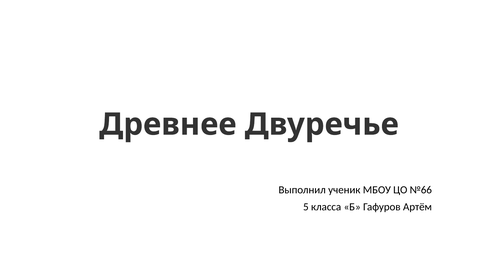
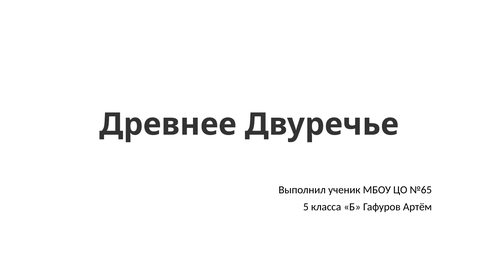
№66: №66 -> №65 (421, 190)
